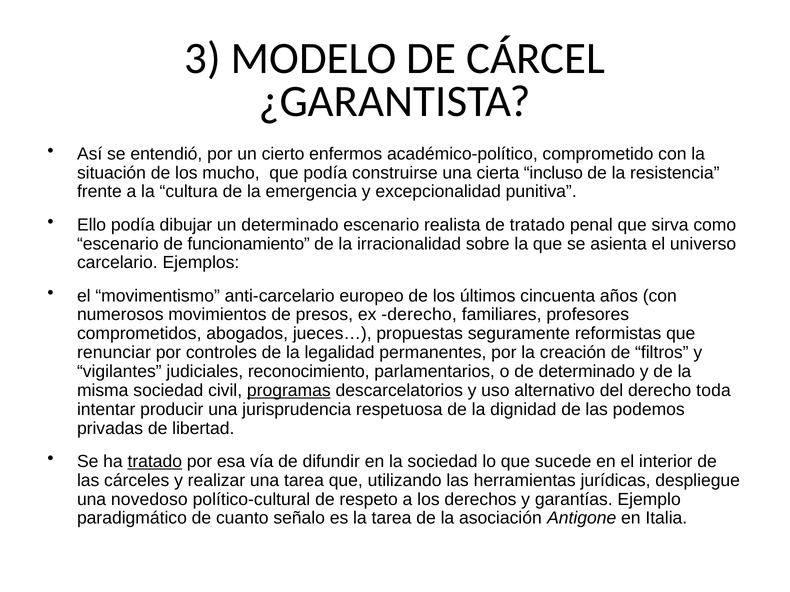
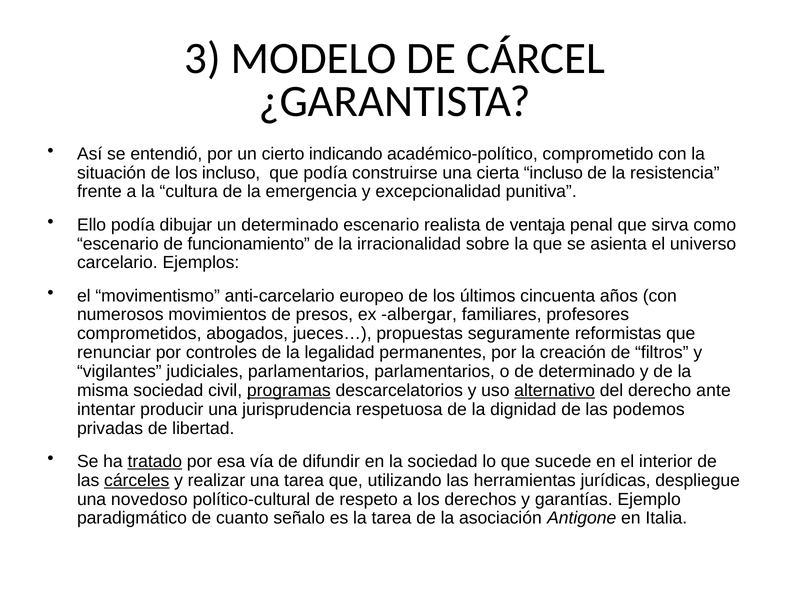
enfermos: enfermos -> indicando (346, 154)
los mucho: mucho -> incluso (231, 173)
de tratado: tratado -> ventaja (537, 225)
ex derecho: derecho -> albergar (419, 315)
judiciales reconocimiento: reconocimiento -> parlamentarios (309, 372)
alternativo underline: none -> present (555, 391)
toda: toda -> ante (714, 391)
cárceles underline: none -> present (137, 481)
